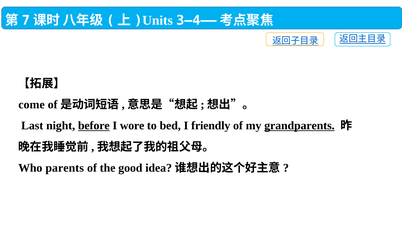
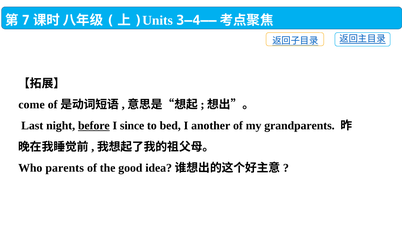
wore: wore -> since (132, 126)
friendly: friendly -> another (211, 126)
grandparents underline: present -> none (299, 126)
